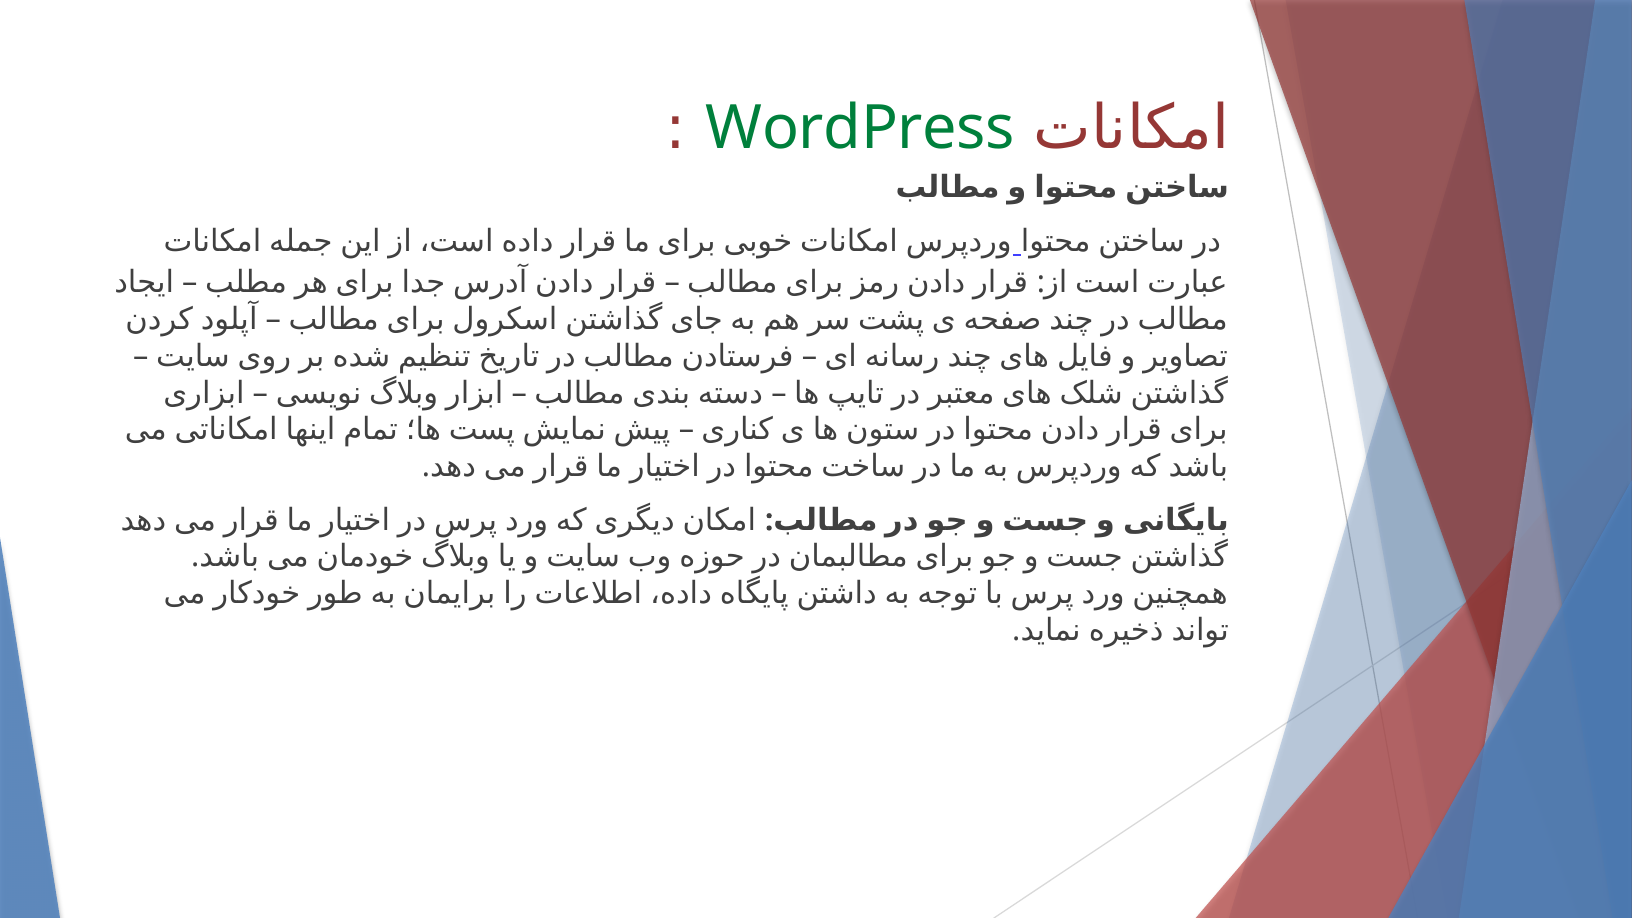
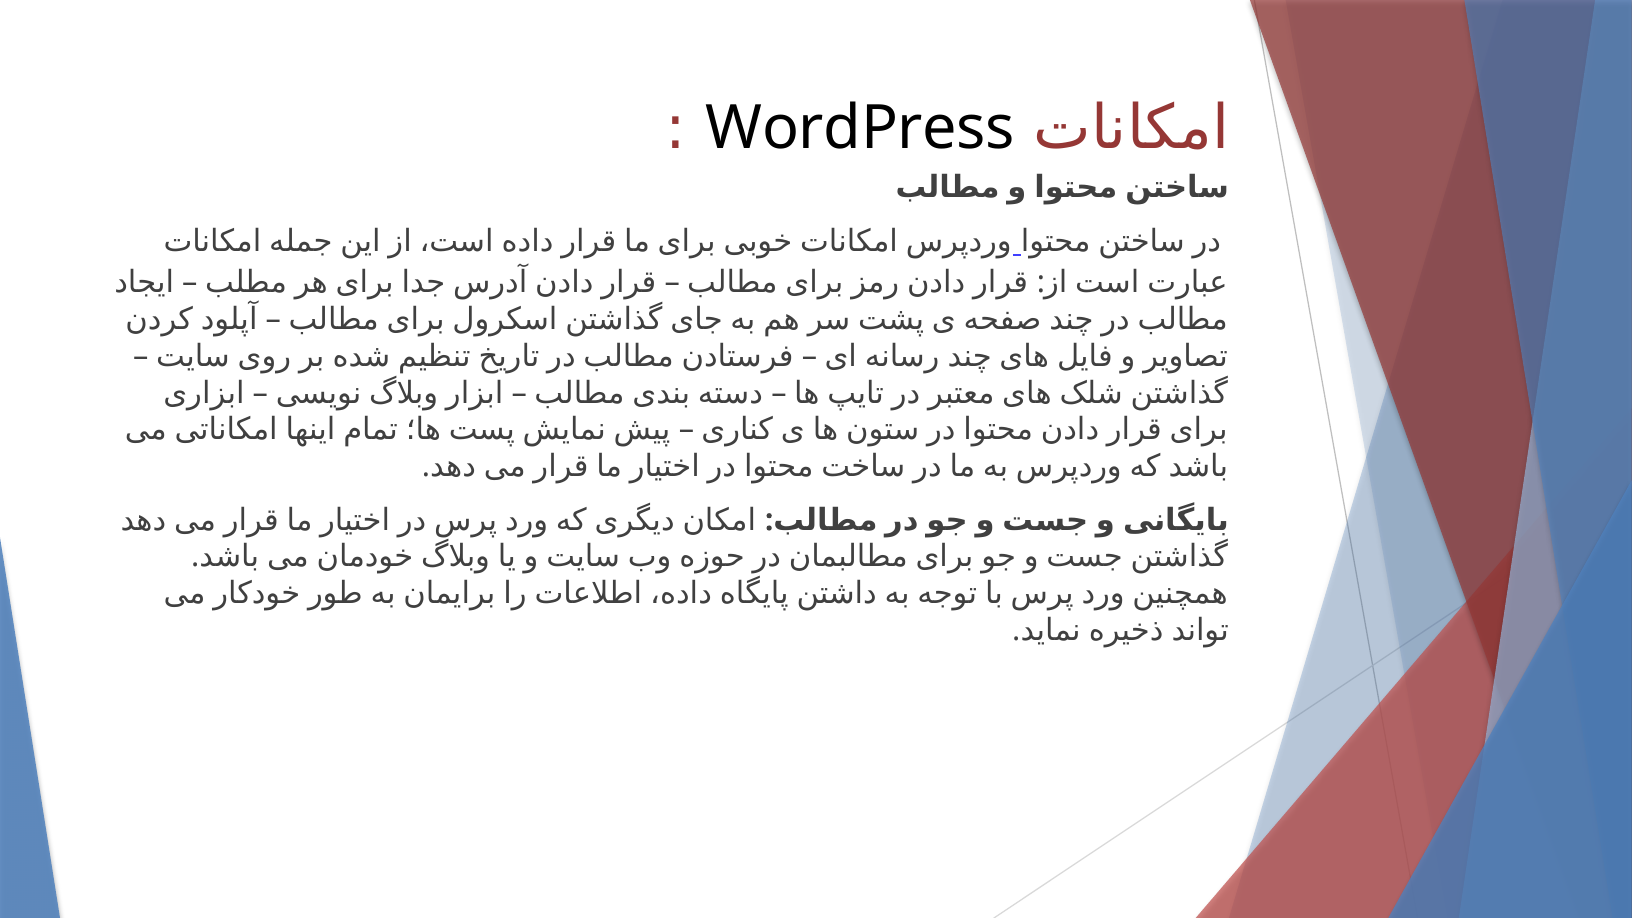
WordPress colour: green -> black (860, 129)
